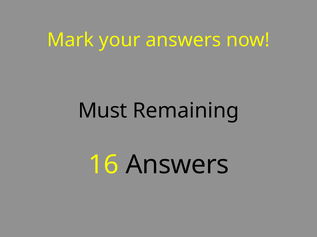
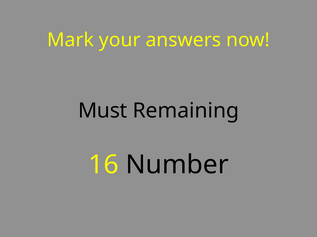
16 Answers: Answers -> Number (177, 165)
